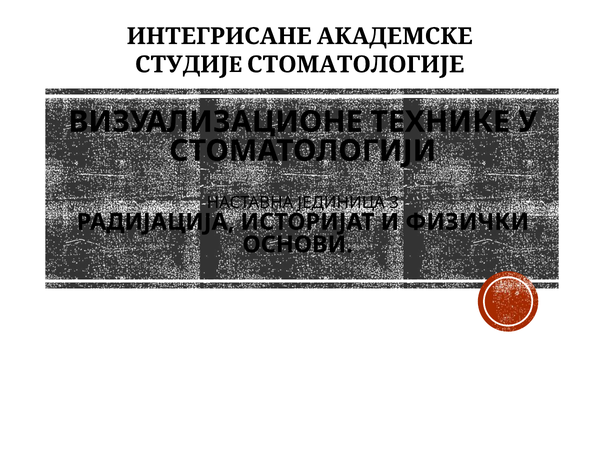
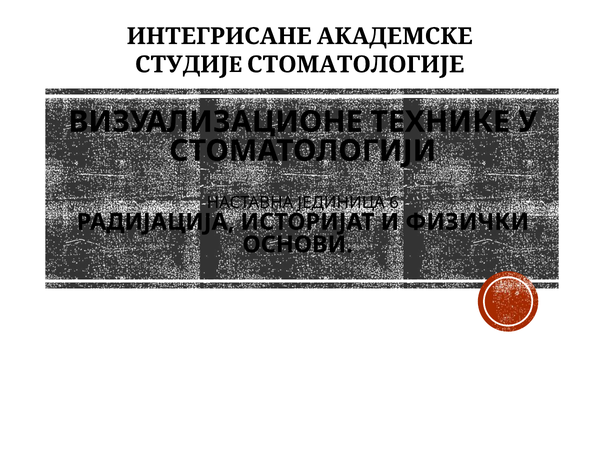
3: 3 -> 6 (394, 203)
